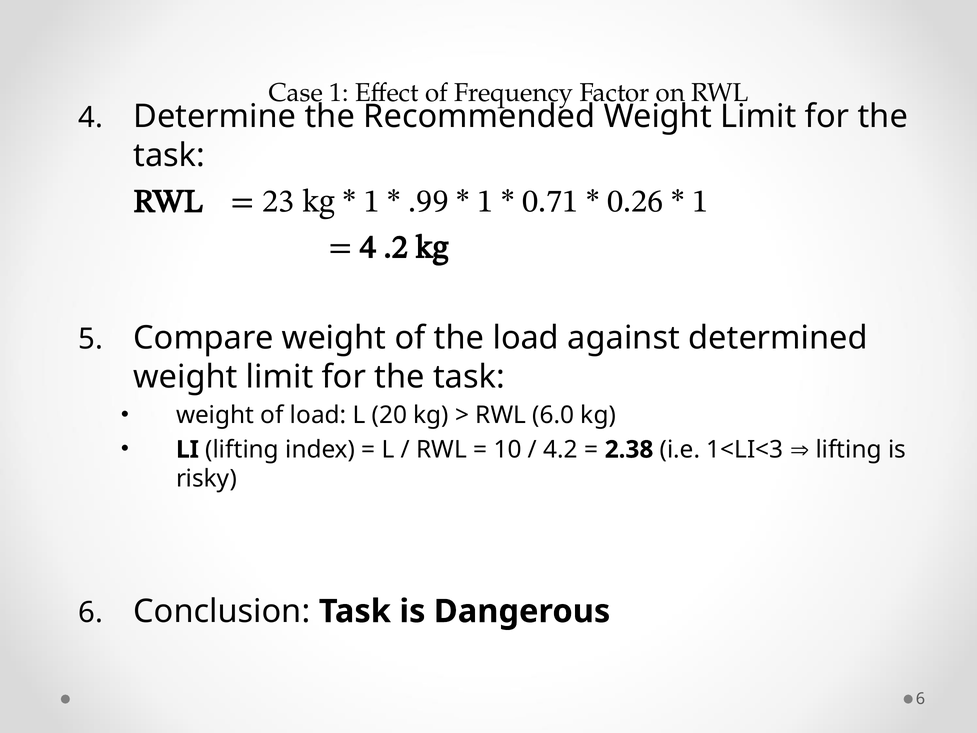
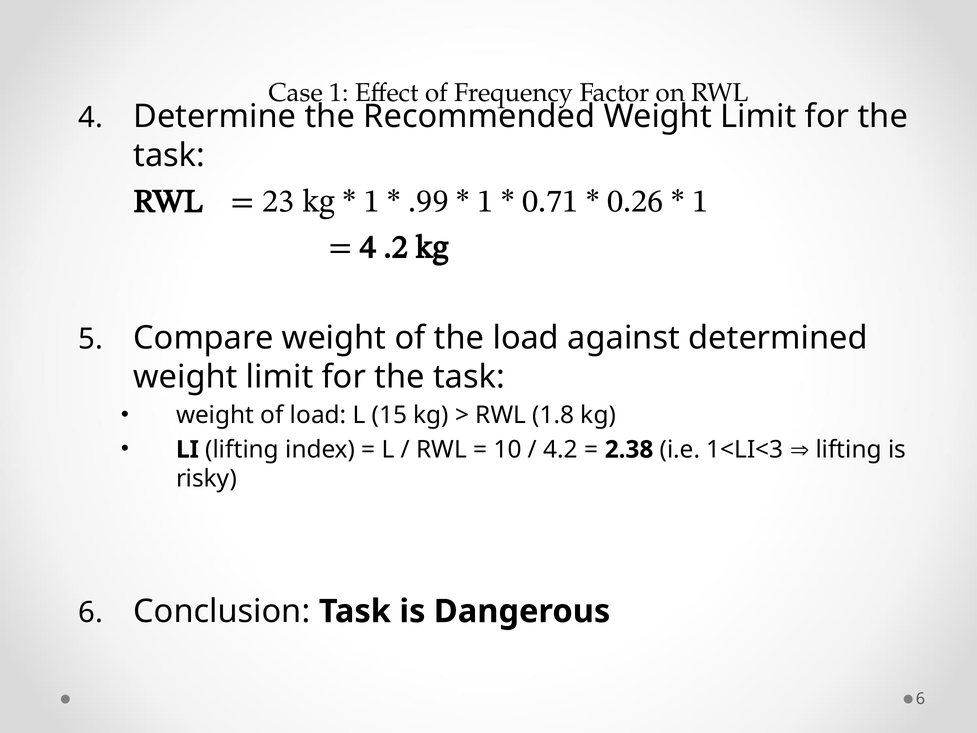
20: 20 -> 15 (389, 415)
6.0: 6.0 -> 1.8 (553, 415)
